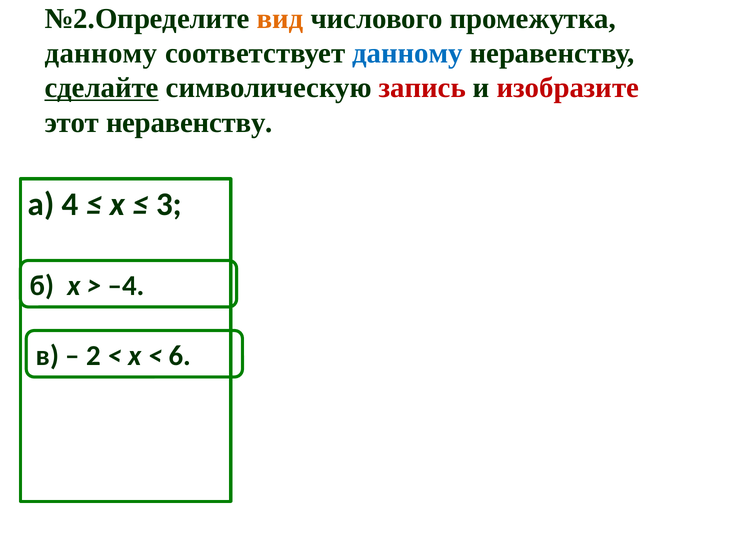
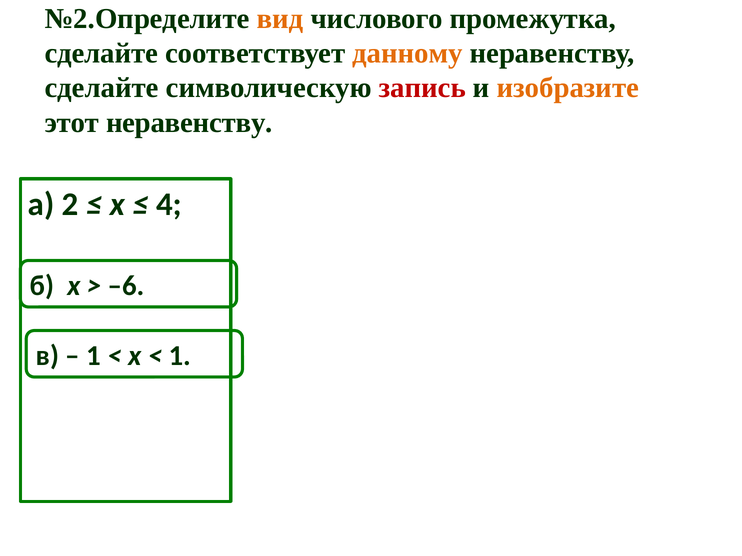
данному: данному -> сделайте (101, 53)
данному colour: blue -> orange (407, 53)
сделайте underline: present -> none (102, 88)
изобразите colour: red -> orange (568, 88)
4: 4 -> 2 (70, 205)
3: 3 -> 4 (169, 205)
–4: –4 -> –6 (126, 286)
2: 2 -> 1 (94, 356)
6: 6 -> 1 (180, 356)
